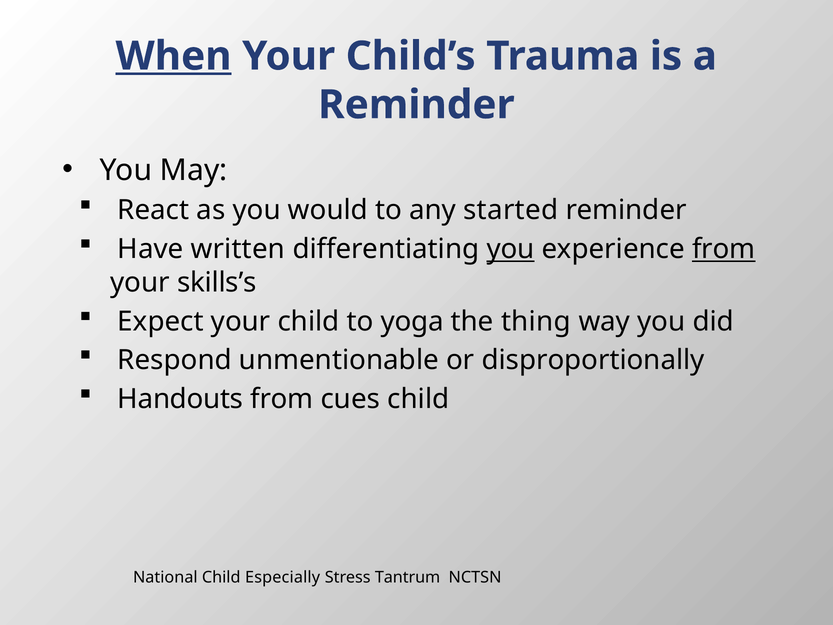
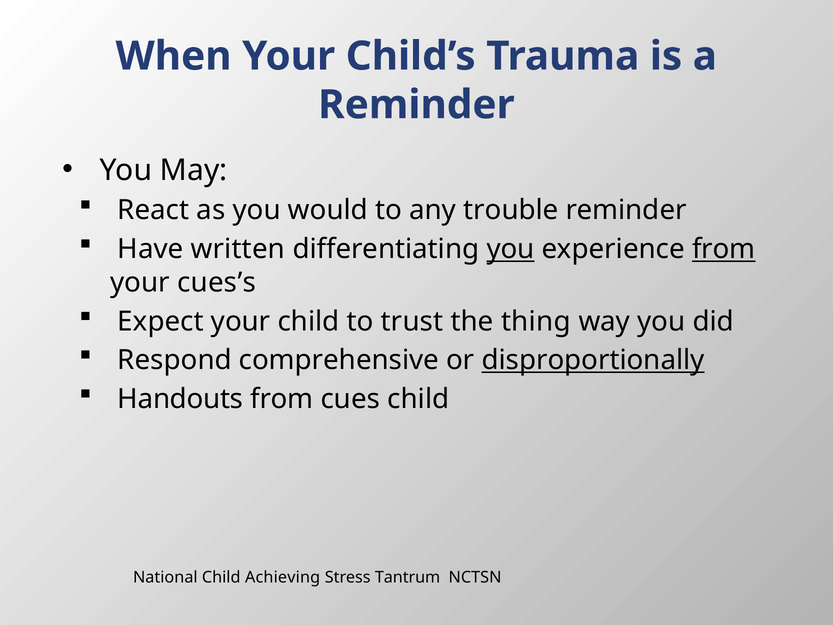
When underline: present -> none (174, 56)
started: started -> trouble (511, 210)
skills’s: skills’s -> cues’s (217, 282)
yoga: yoga -> trust (412, 321)
unmentionable: unmentionable -> comprehensive (339, 360)
disproportionally underline: none -> present (593, 360)
Especially: Especially -> Achieving (283, 577)
